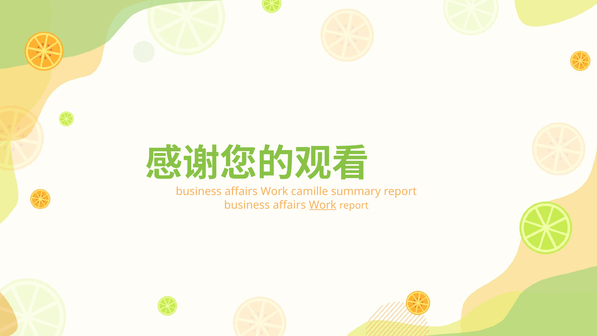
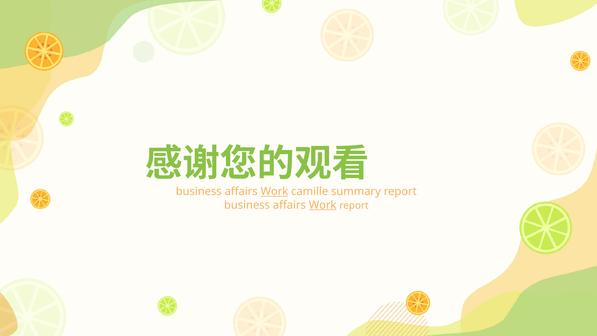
Work underline: none -> present (274, 191)
